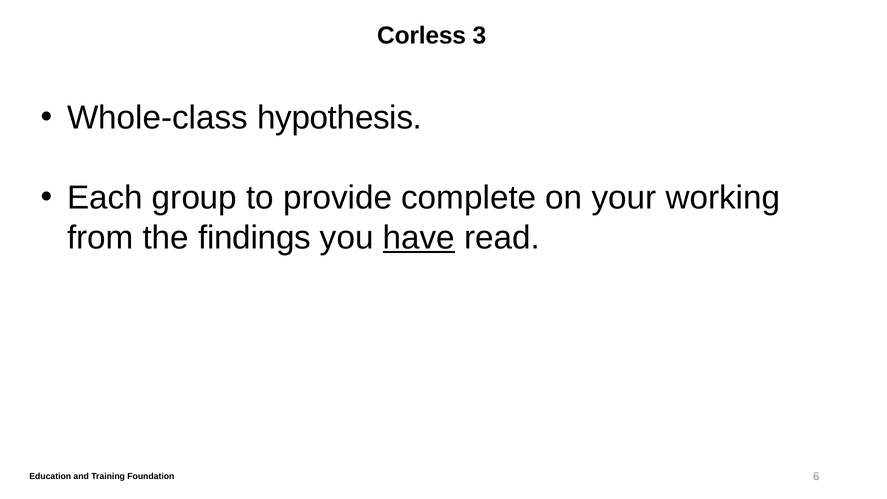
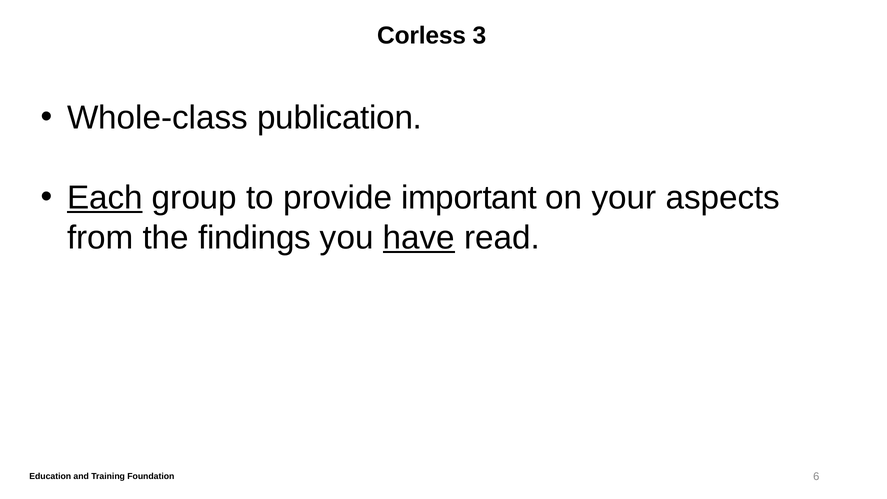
hypothesis: hypothesis -> publication (340, 118)
Each underline: none -> present (105, 198)
complete: complete -> important (469, 198)
working: working -> aspects (723, 198)
